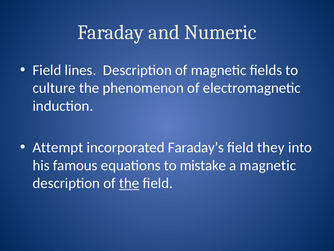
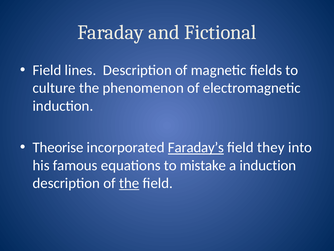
Numeric: Numeric -> Fictional (220, 32)
Attempt: Attempt -> Theorise (58, 147)
Faraday’s underline: none -> present (196, 147)
a magnetic: magnetic -> induction (268, 165)
